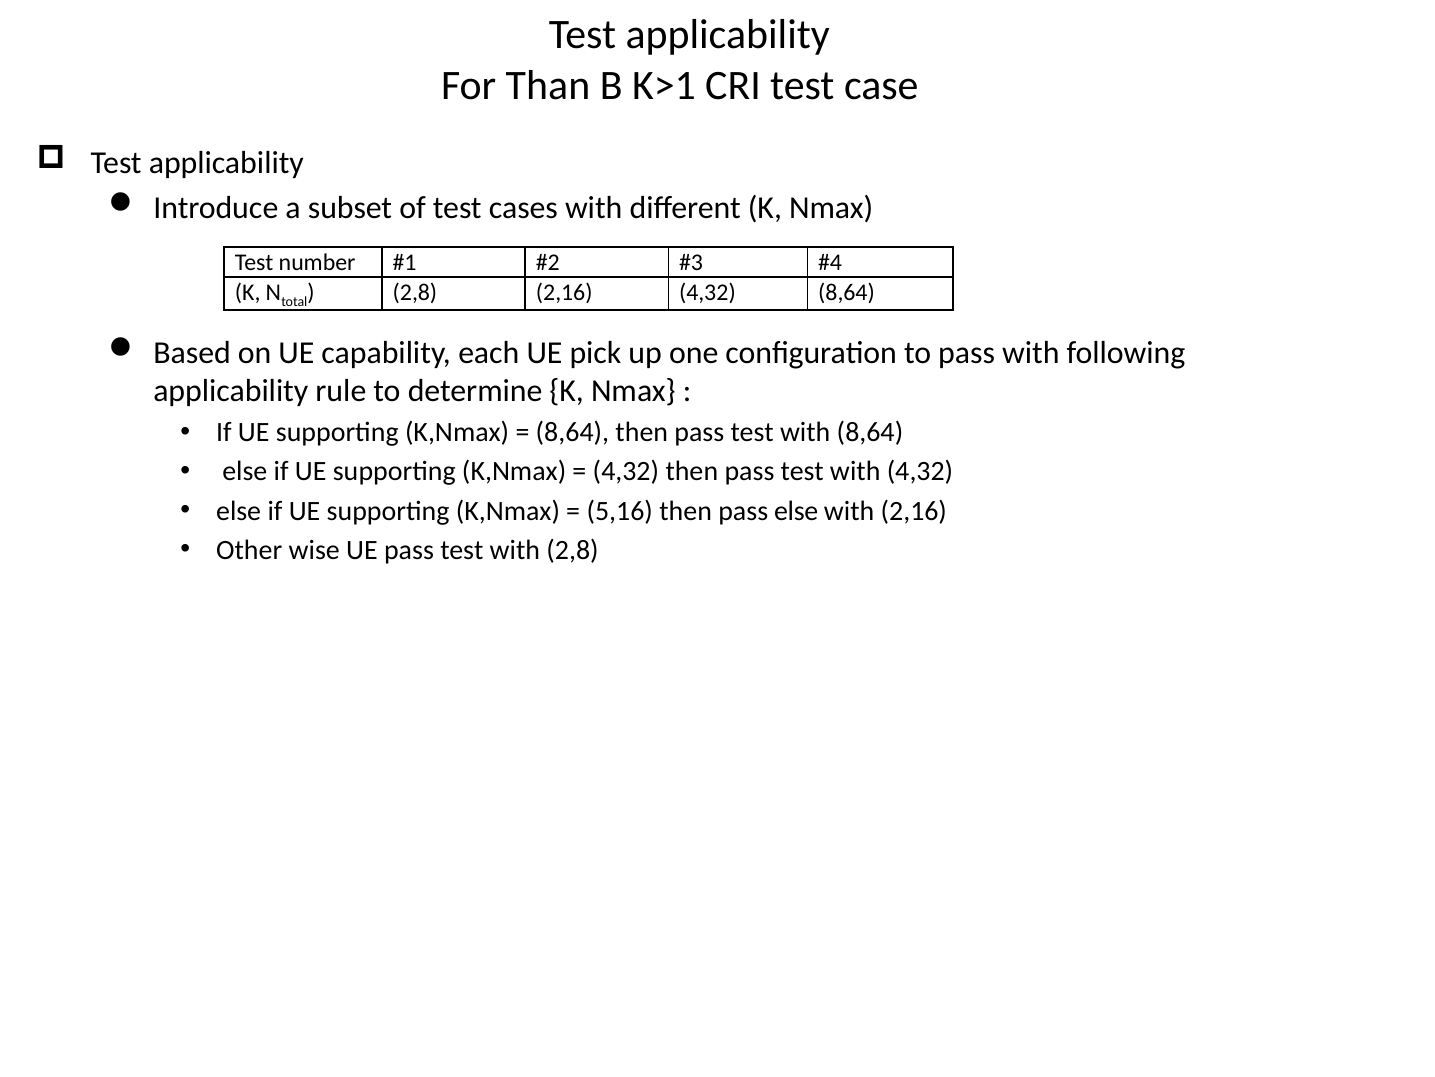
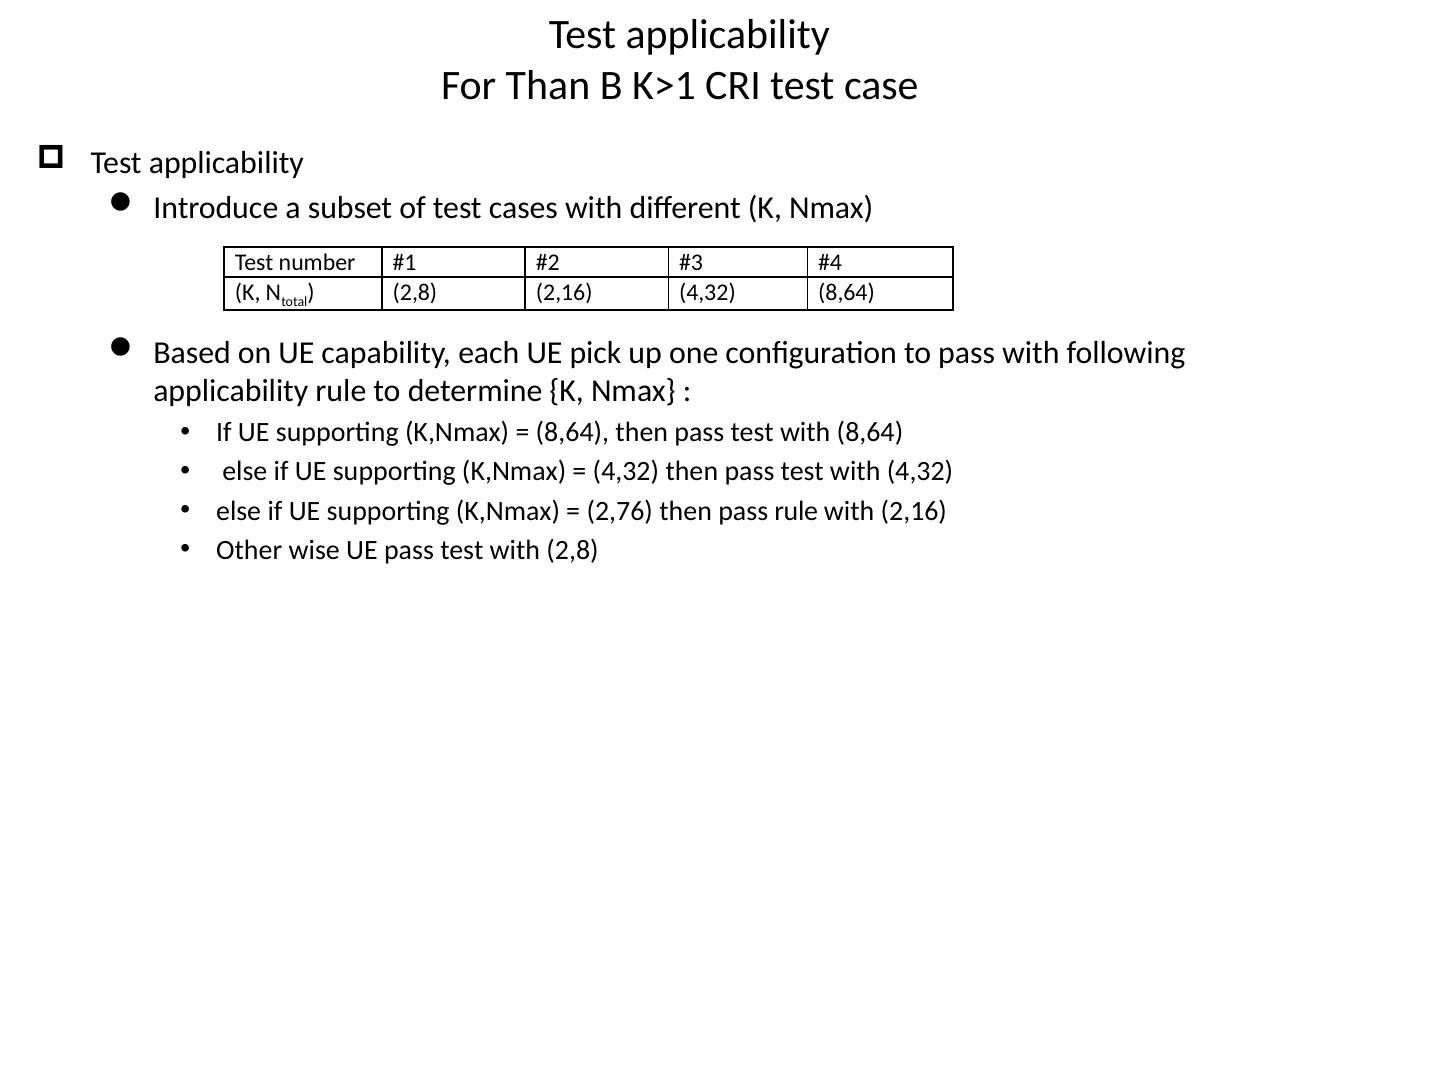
5,16: 5,16 -> 2,76 (620, 510)
pass else: else -> rule (796, 510)
